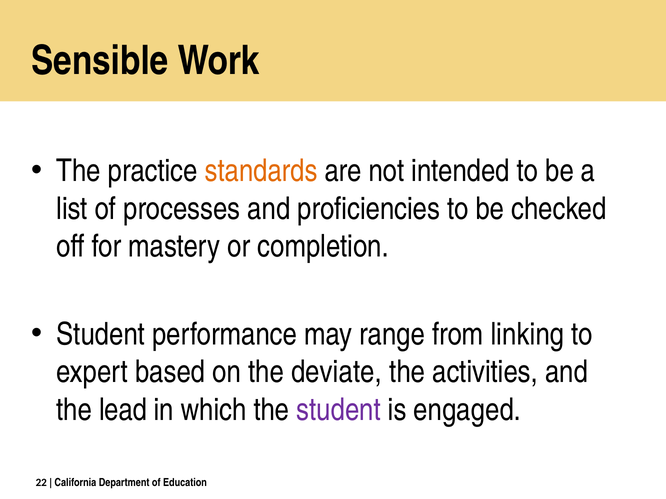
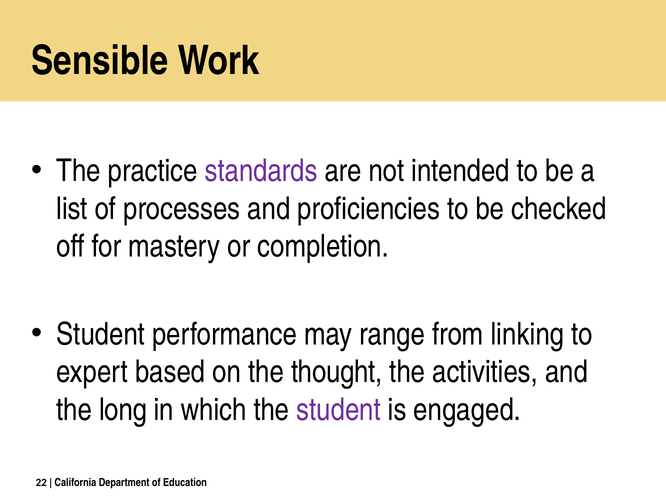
standards colour: orange -> purple (261, 171)
deviate: deviate -> thought (337, 372)
lead: lead -> long (123, 410)
